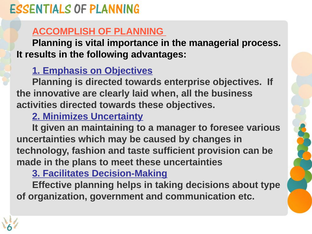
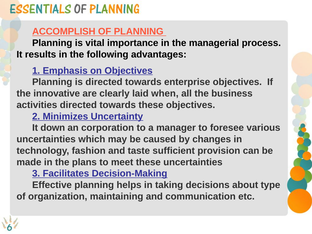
given: given -> down (53, 128)
maintaining: maintaining -> corporation (108, 128)
government: government -> maintaining (117, 196)
